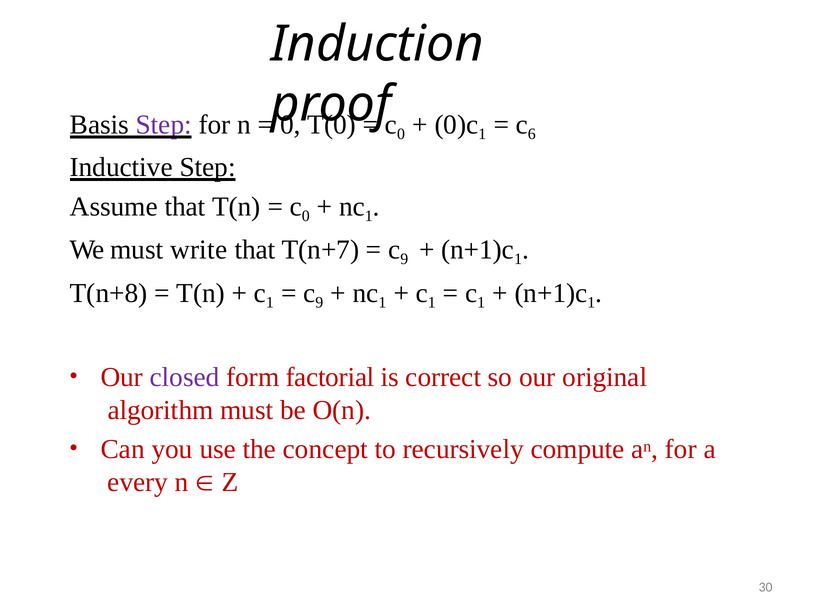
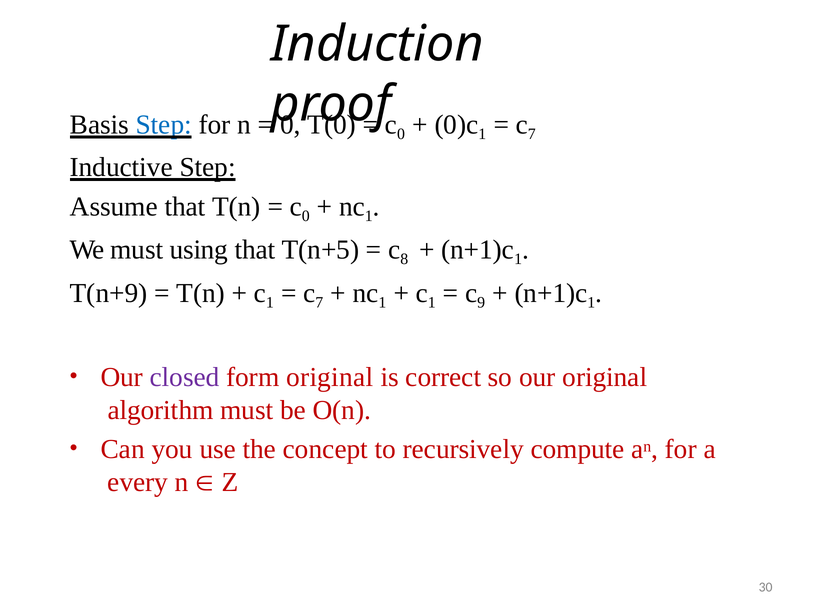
Step colour: purple -> blue (164, 125)
6: 6 -> 7 (532, 134)
write: write -> using (199, 250)
T(n+7: T(n+7 -> T(n+5 (320, 250)
9: 9 -> 8 (404, 259)
T(n+8: T(n+8 -> T(n+9 (109, 293)
9: 9 -> 7 (319, 303)
1: 1 -> 9 (481, 303)
form factorial: factorial -> original (330, 377)
